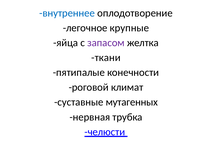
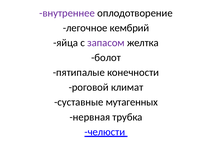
внутреннее colour: blue -> purple (67, 13)
крупные: крупные -> кембрий (129, 28)
ткани: ткани -> болот (106, 58)
